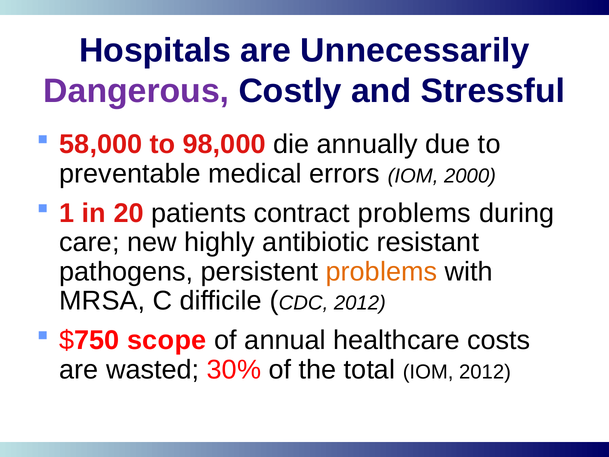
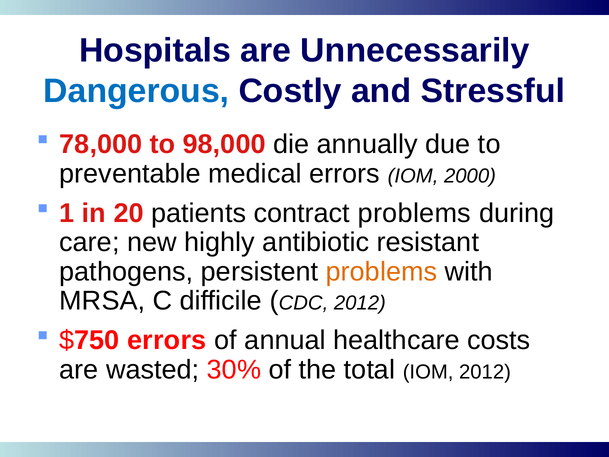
Dangerous colour: purple -> blue (136, 91)
58,000: 58,000 -> 78,000 (101, 144)
$750 scope: scope -> errors (167, 340)
